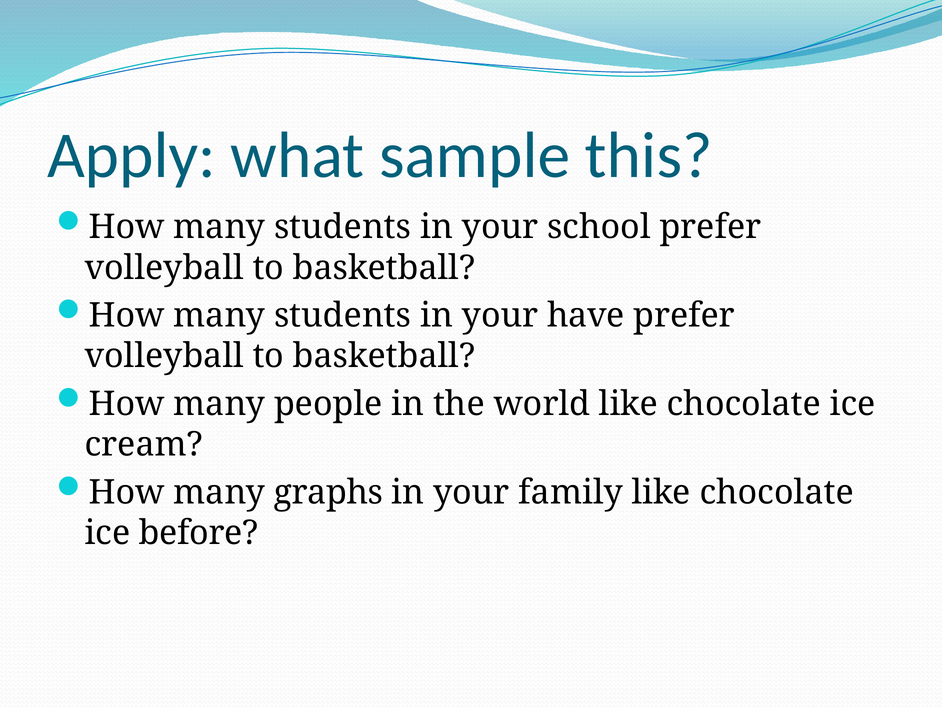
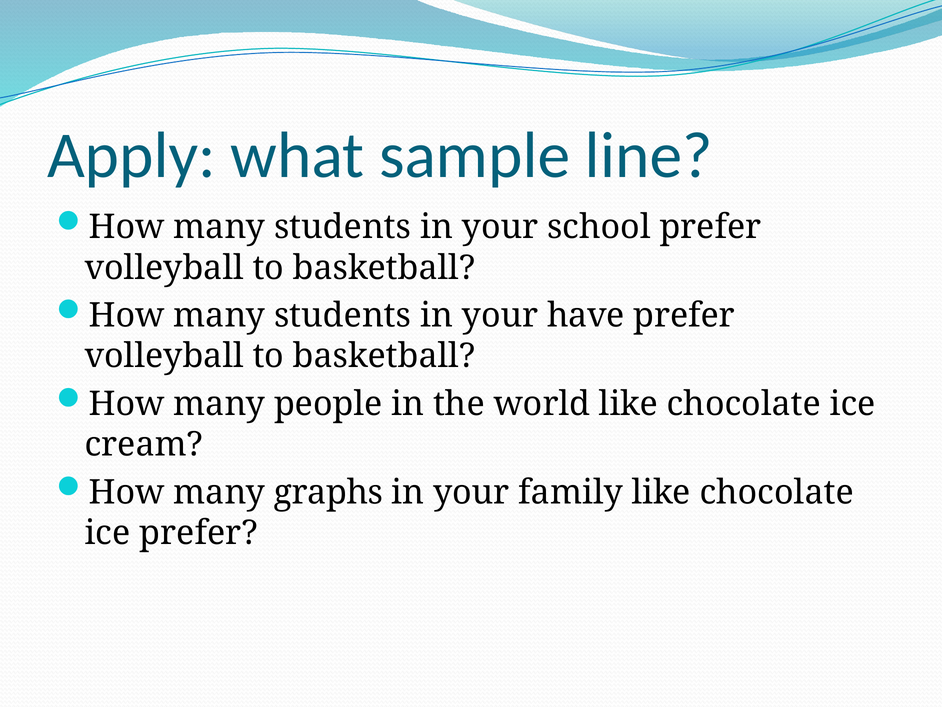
this: this -> line (649, 156)
ice before: before -> prefer (198, 533)
